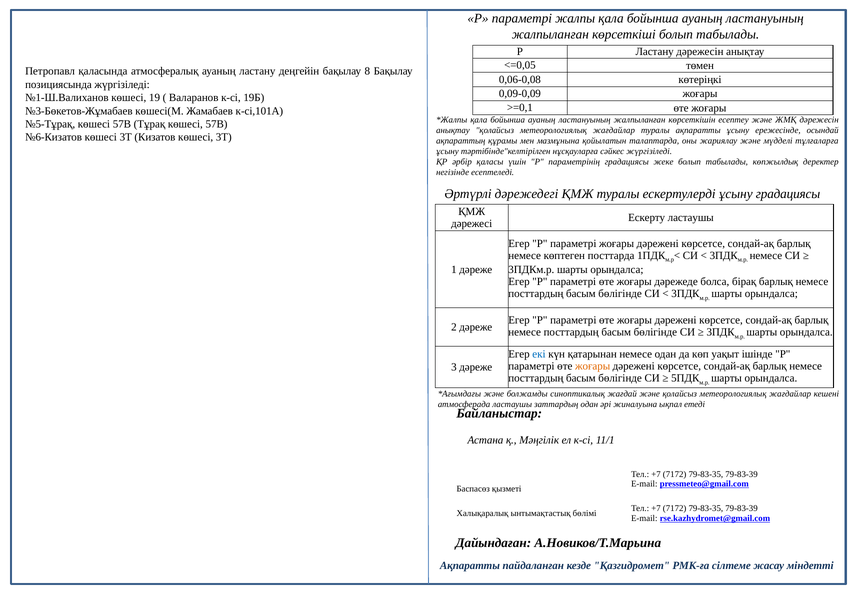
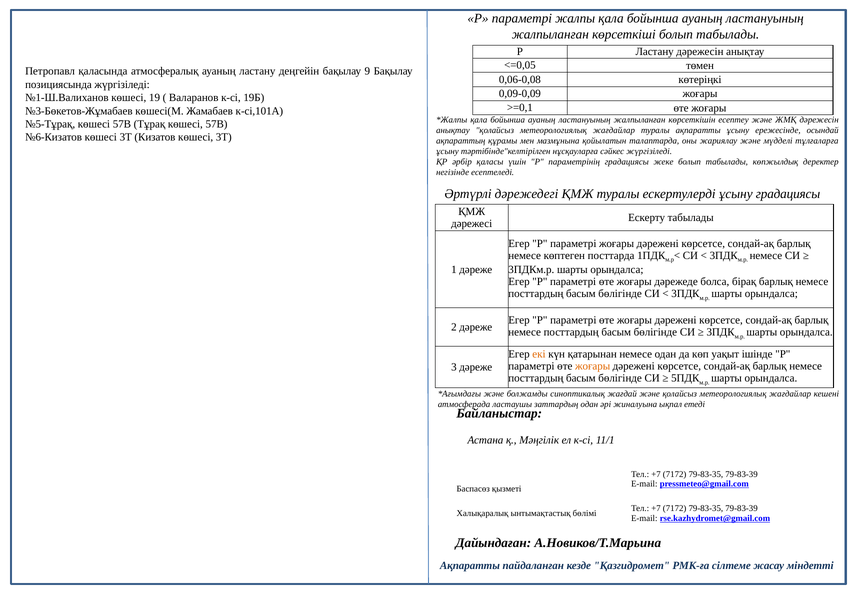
8: 8 -> 9 (367, 71)
Ескерту ластаушы: ластаушы -> табылады (691, 218)
екі colour: blue -> orange (539, 354)
